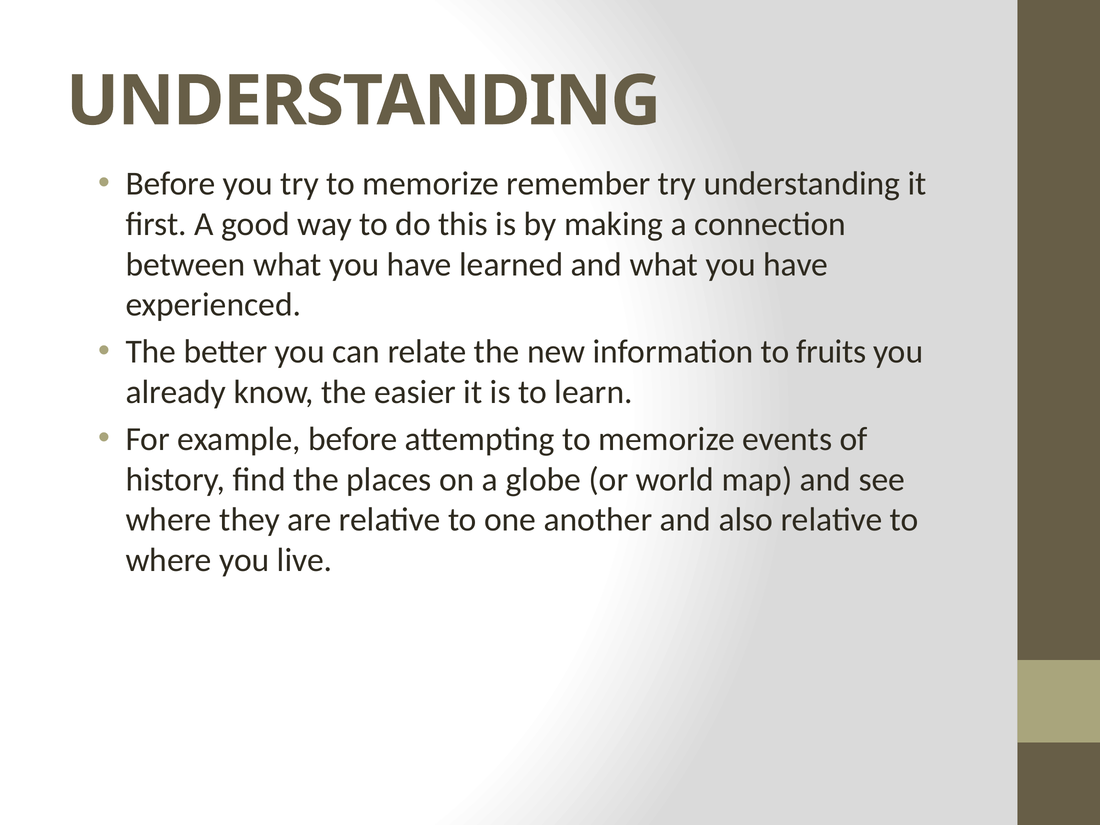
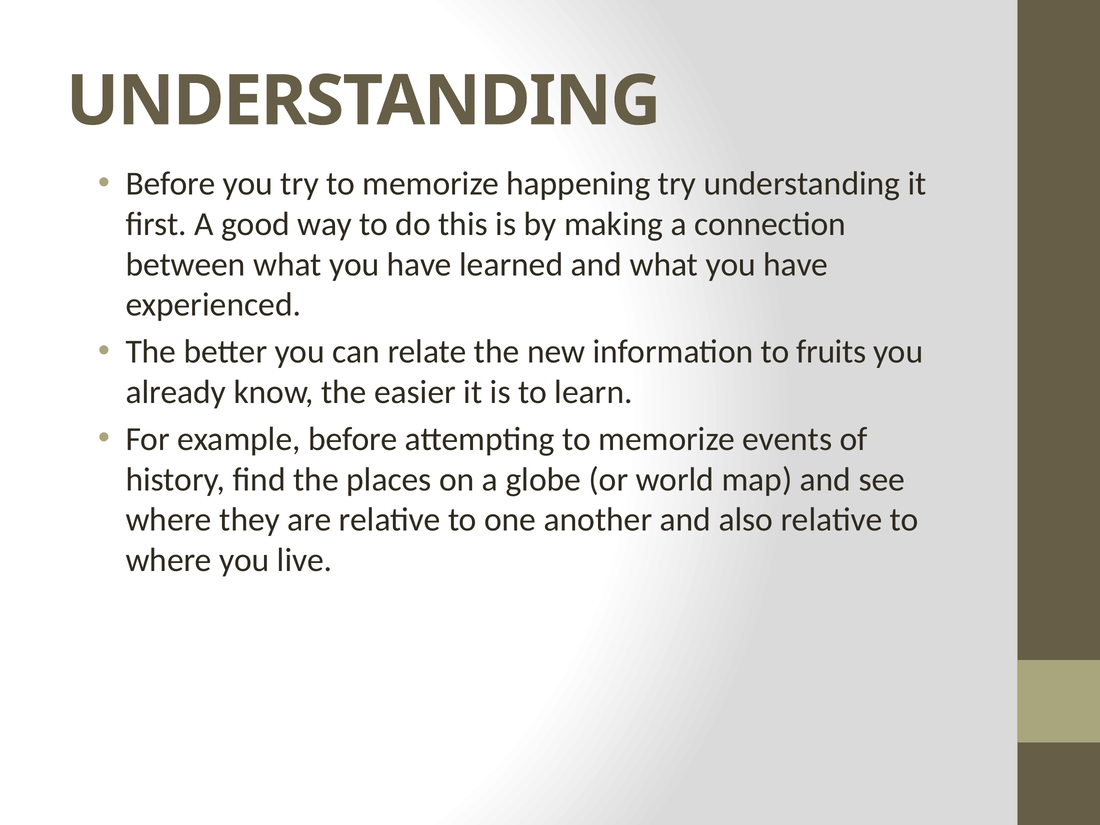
remember: remember -> happening (578, 184)
